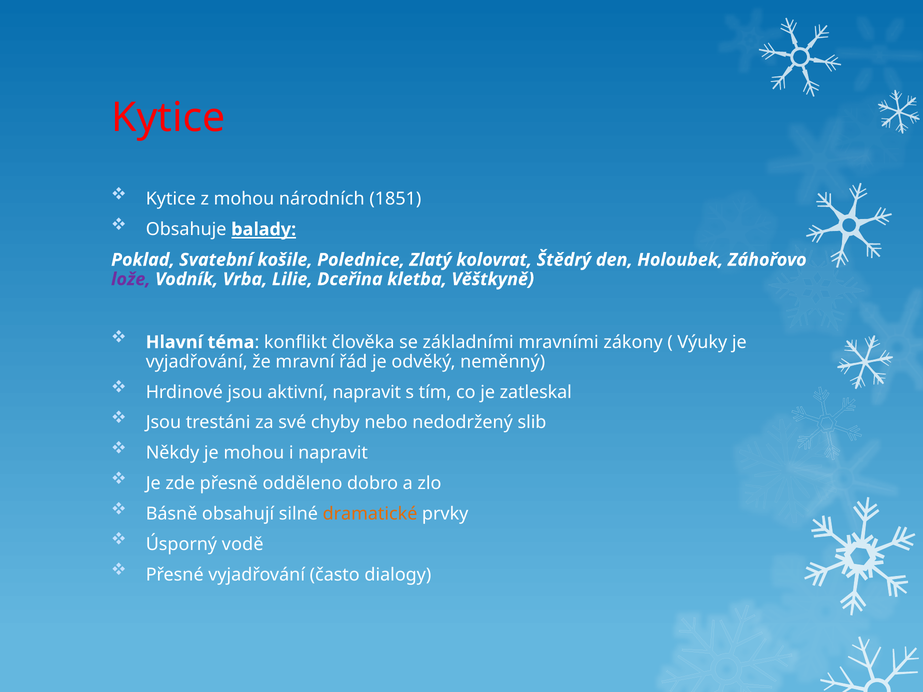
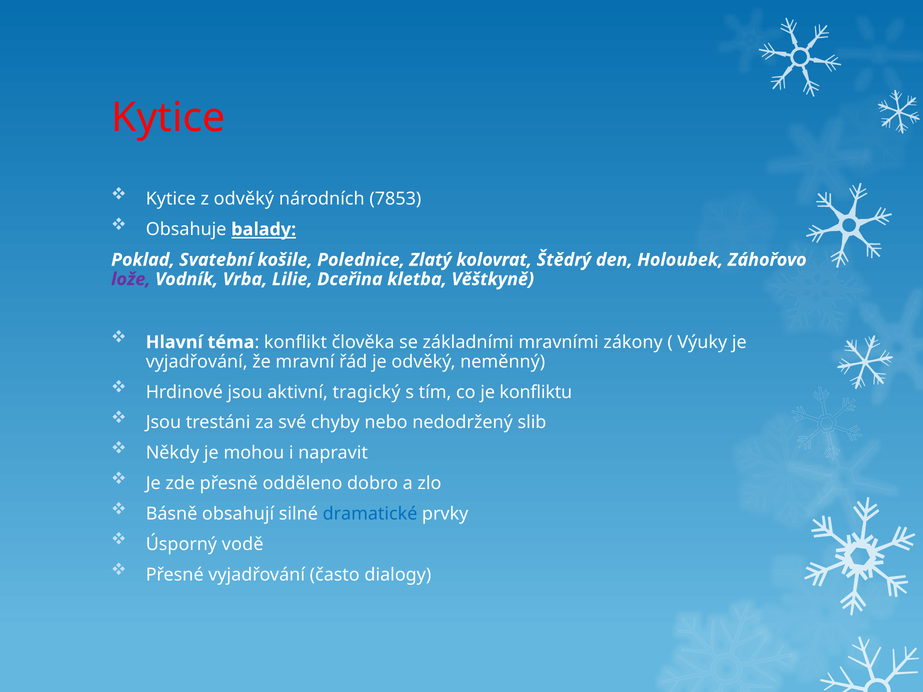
z mohou: mohou -> odvěký (244, 199)
1851: 1851 -> 7853 (395, 199)
aktivní napravit: napravit -> tragický (367, 392)
zatleskal: zatleskal -> konfliktu (536, 392)
dramatické colour: orange -> blue (370, 514)
